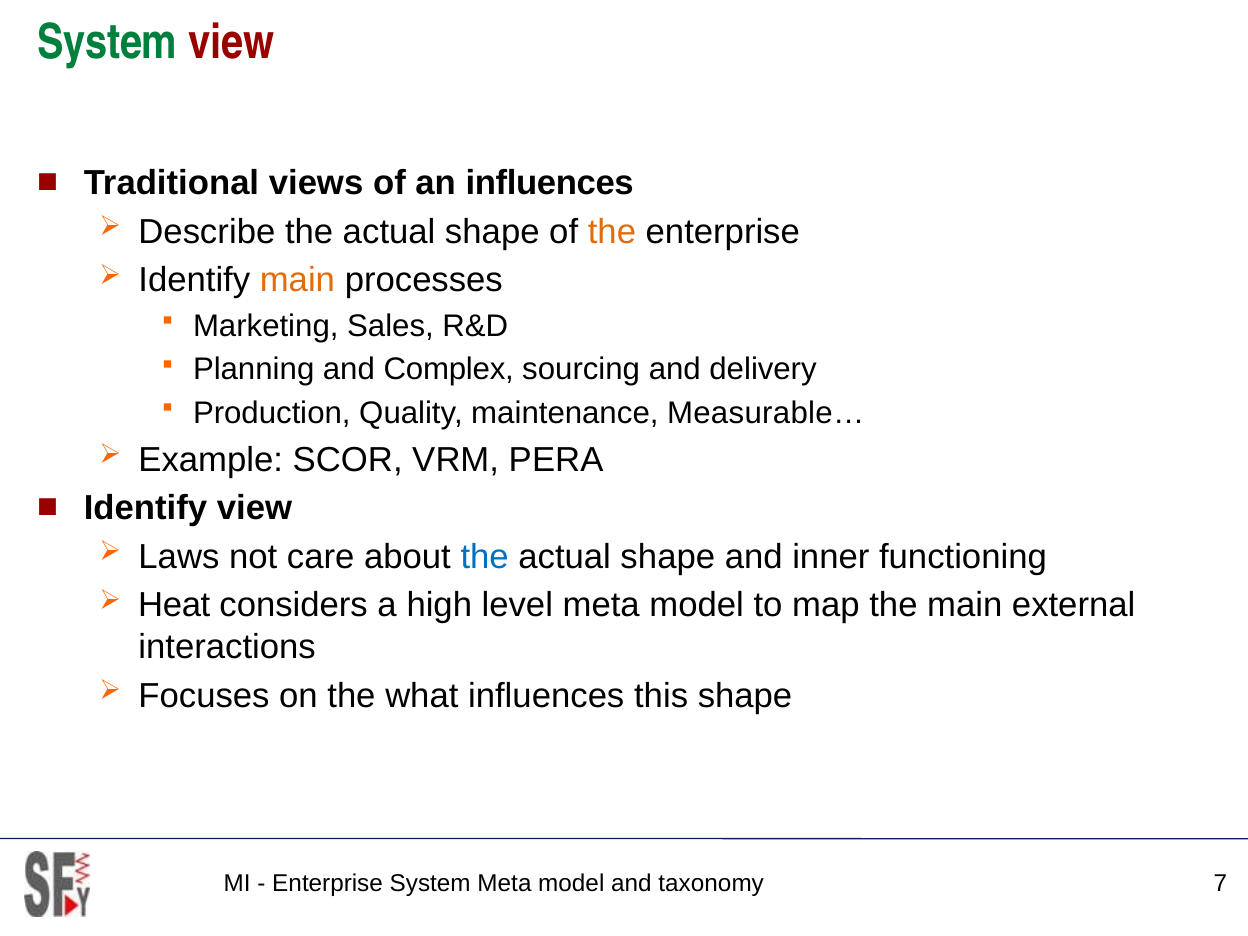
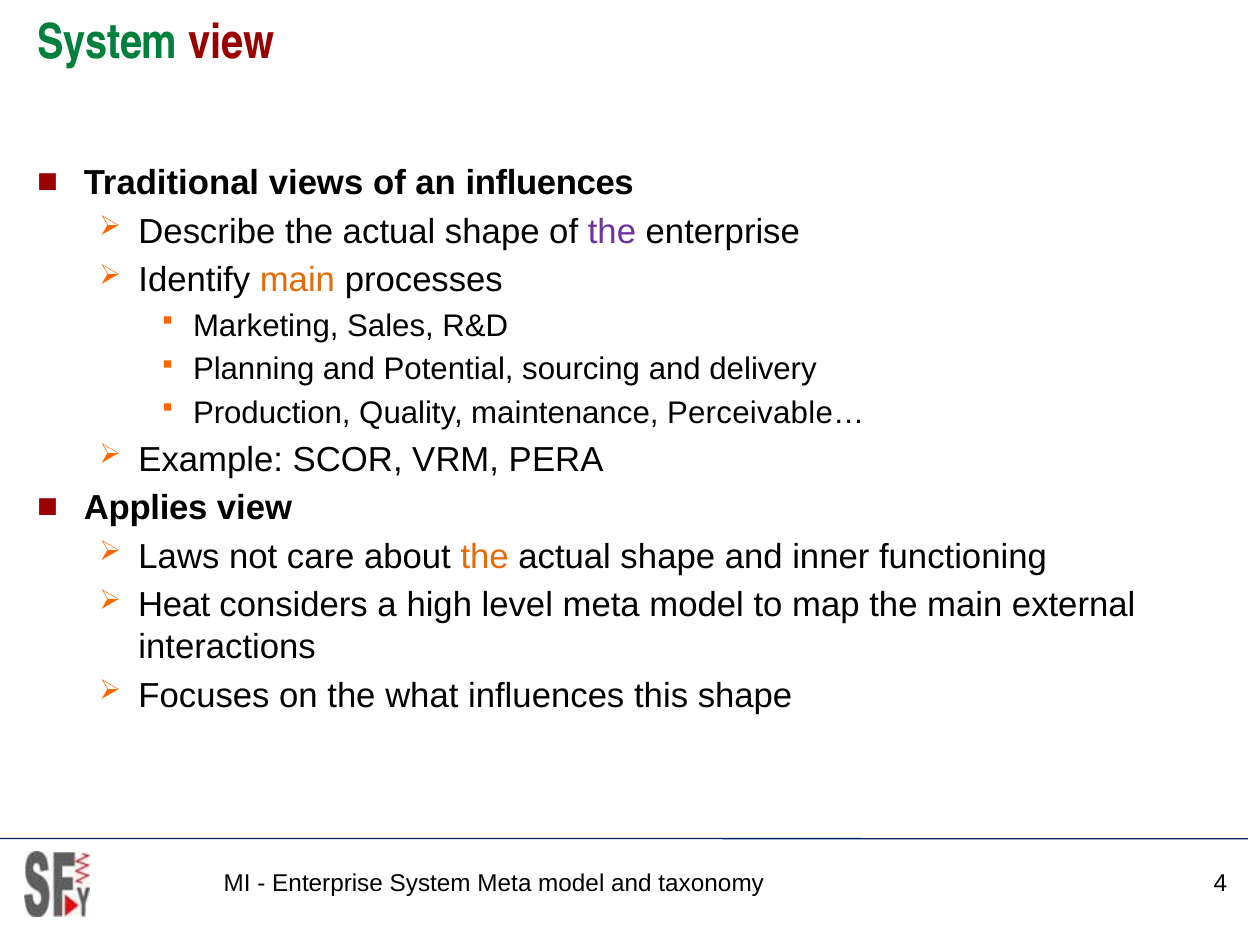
the colour: orange -> purple (612, 232)
Complex: Complex -> Potential (449, 369)
Measurable…: Measurable… -> Perceivable… (766, 413)
Identify: Identify -> Applies (146, 508)
the colour: blue -> orange (485, 557)
7: 7 -> 4 (1220, 884)
